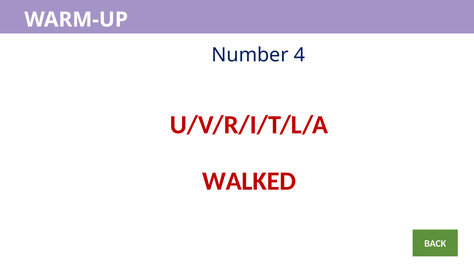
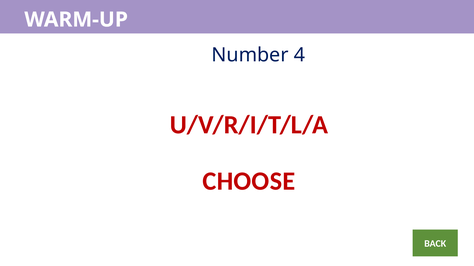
WALKED: WALKED -> CHOOSE (249, 182)
